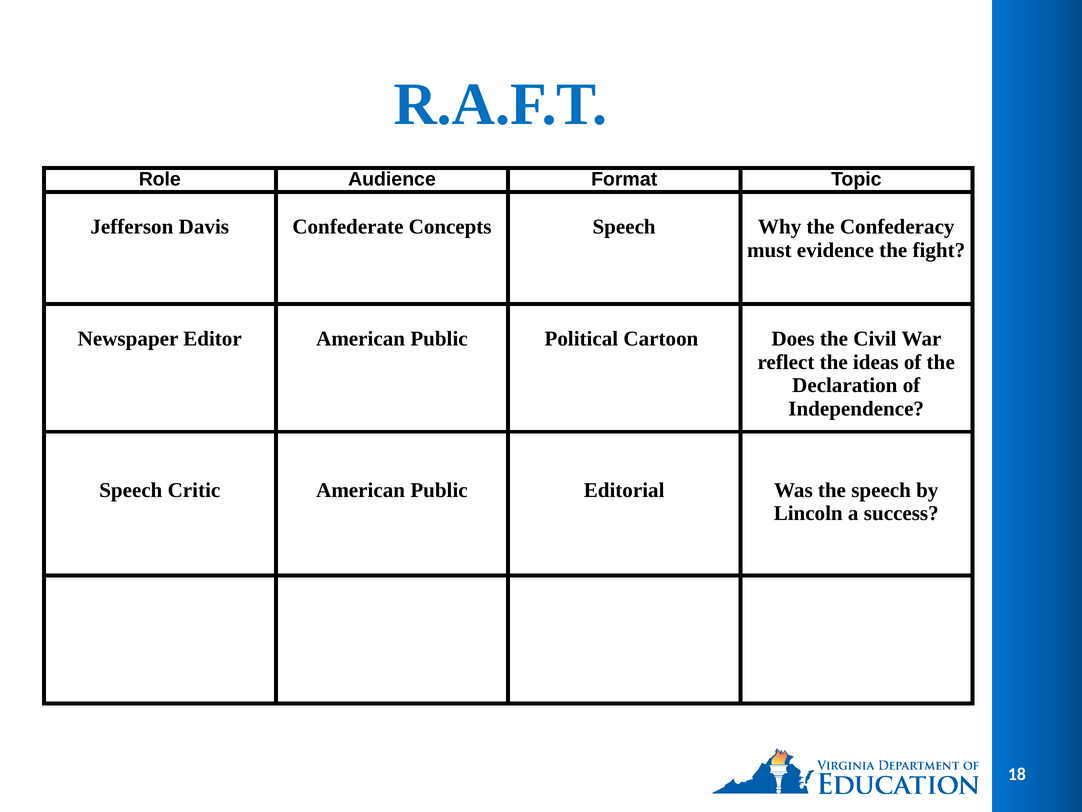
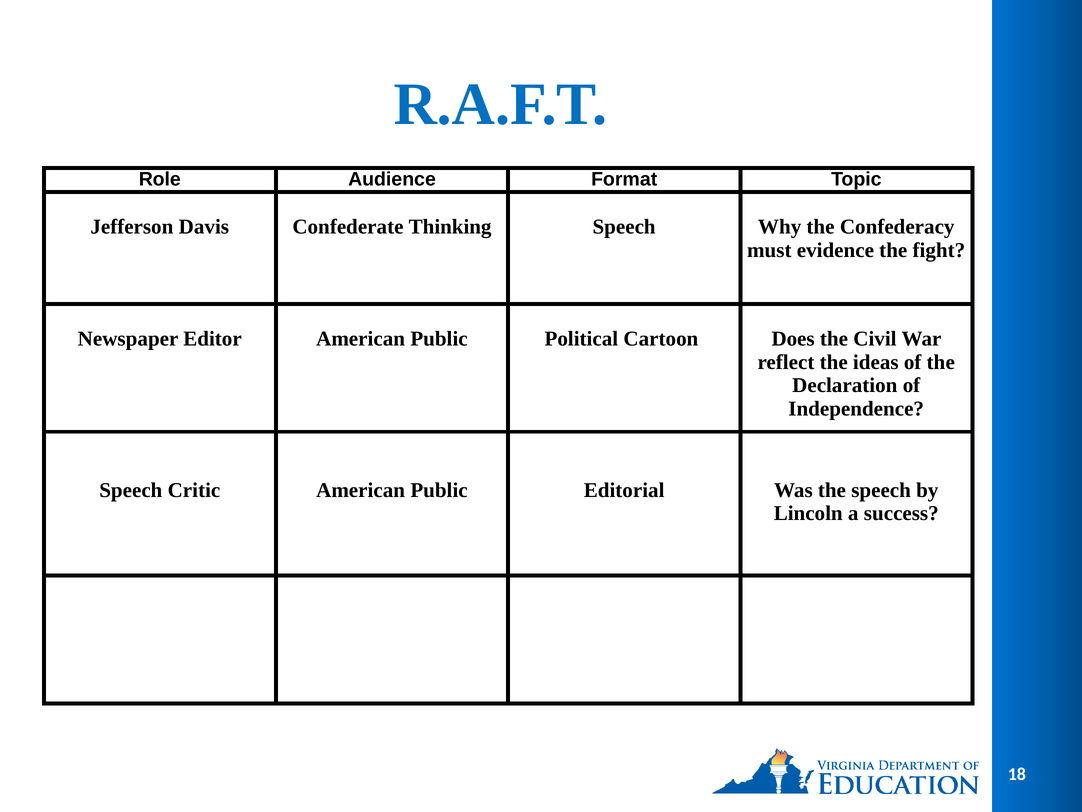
Concepts: Concepts -> Thinking (450, 227)
